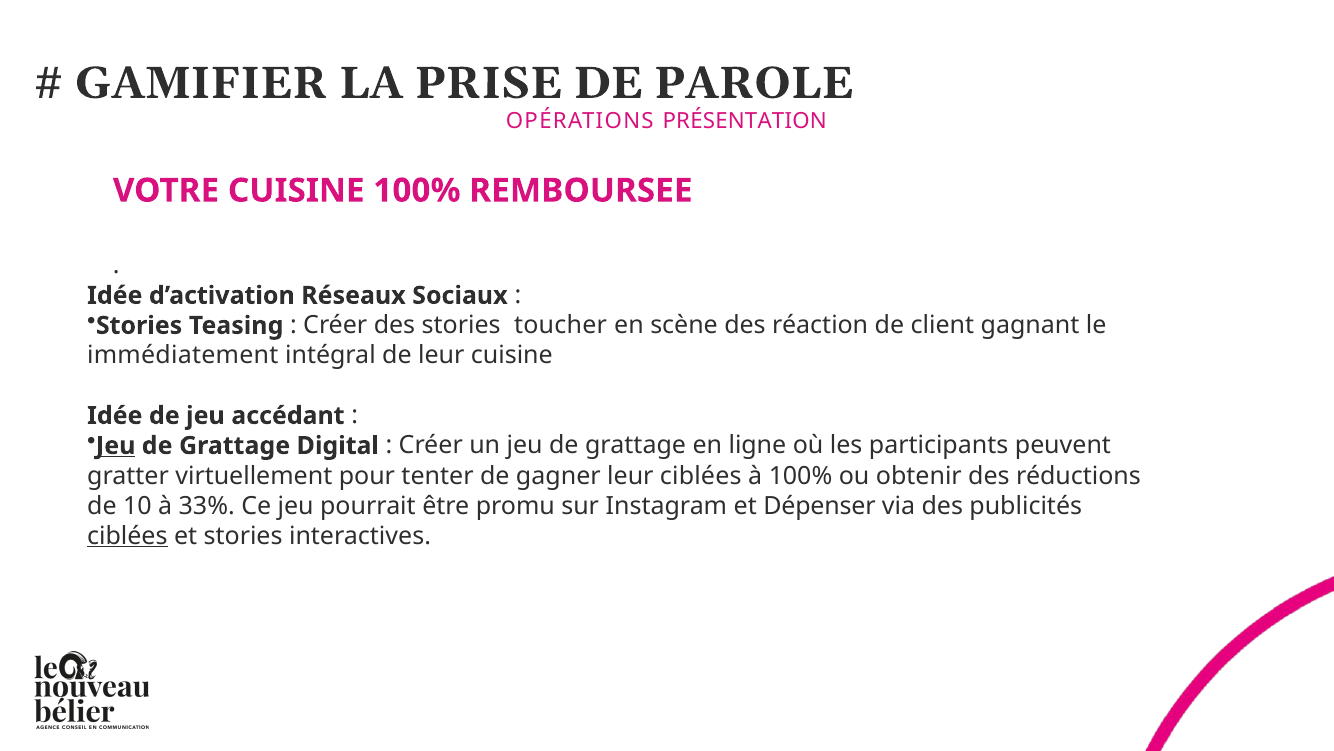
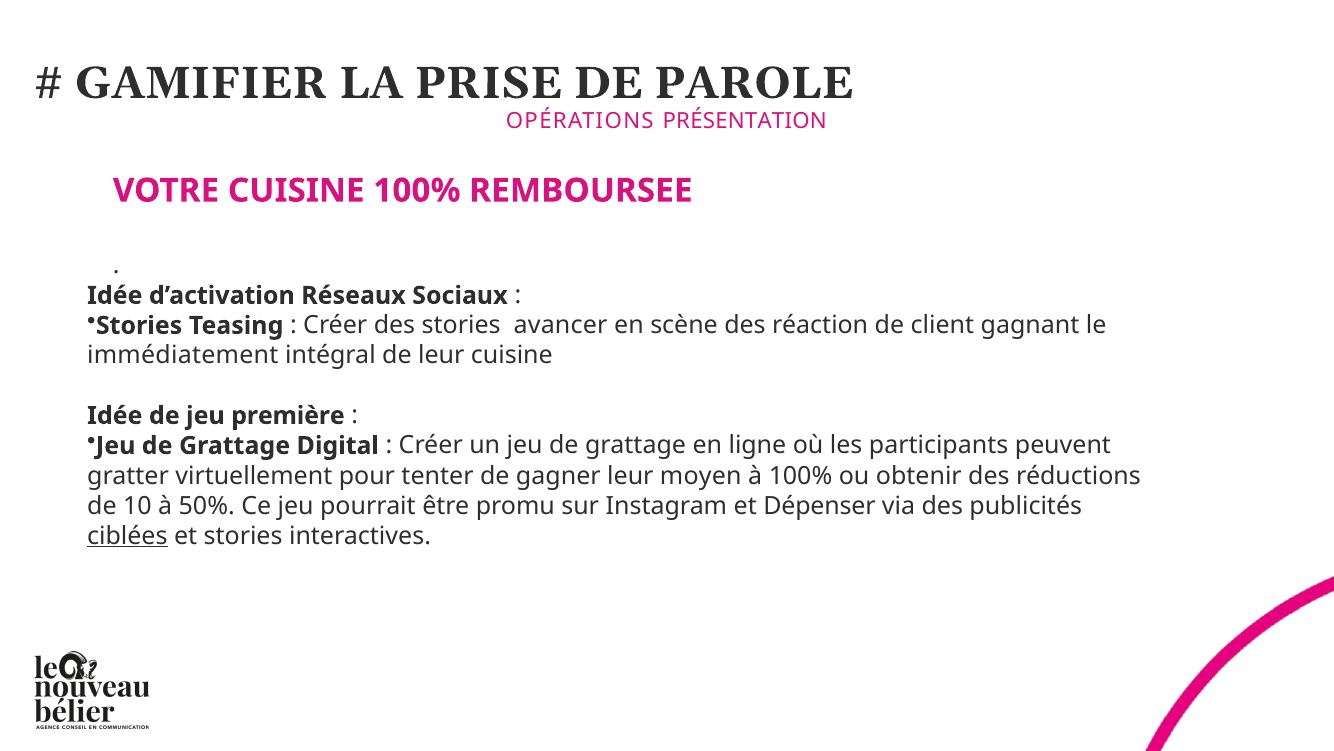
toucher: toucher -> avancer (561, 325)
accédant: accédant -> première (288, 415)
Jeu underline: present -> none (116, 445)
leur ciblées: ciblées -> moyen (701, 475)
33%: 33% -> 50% (207, 505)
